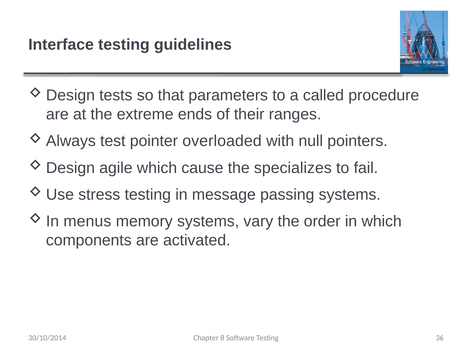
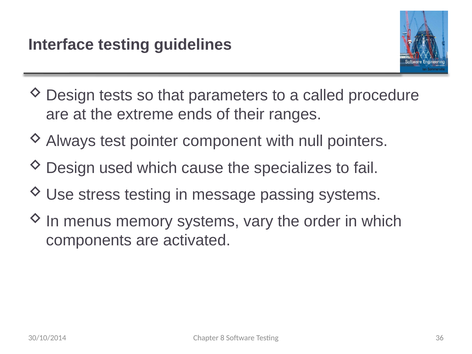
overloaded: overloaded -> component (222, 141)
agile: agile -> used (116, 168)
